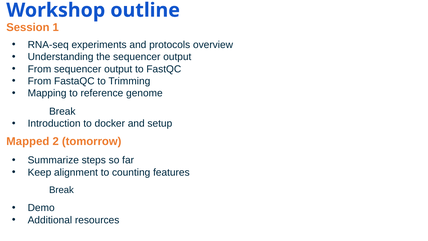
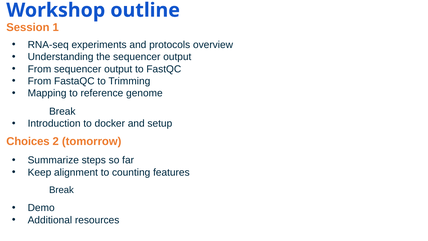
Mapped: Mapped -> Choices (28, 141)
